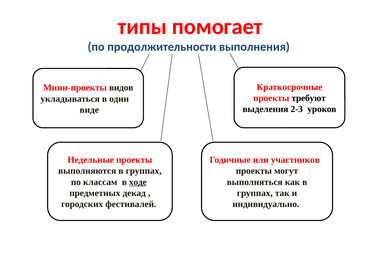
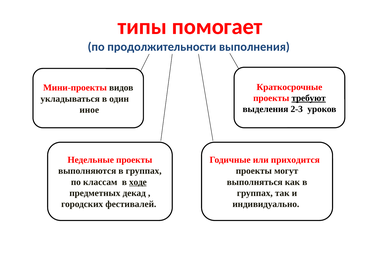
требуют underline: none -> present (309, 98)
виде: виде -> иное (89, 110)
участников: участников -> приходится (295, 160)
